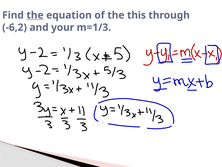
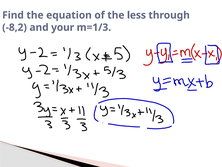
the underline: present -> none (35, 15)
this: this -> less (136, 15)
-6,2: -6,2 -> -8,2 (15, 27)
